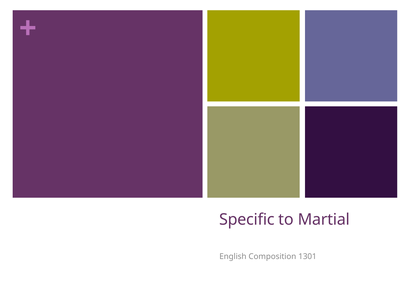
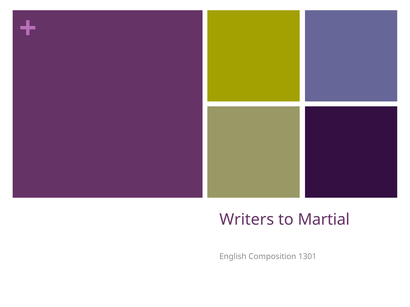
Specific: Specific -> Writers (247, 220)
